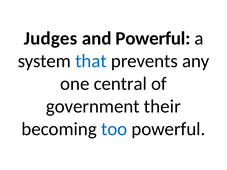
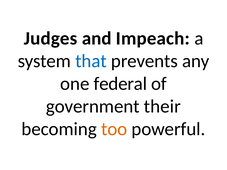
and Powerful: Powerful -> Impeach (153, 38)
central: central -> federal (120, 84)
too colour: blue -> orange (114, 129)
